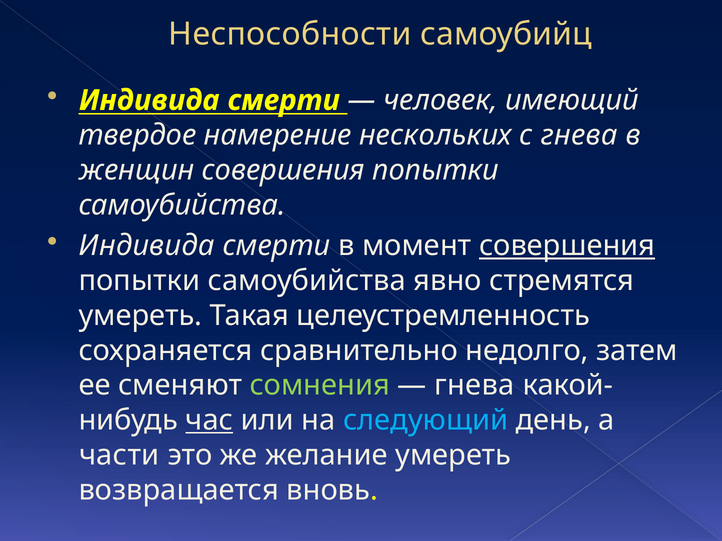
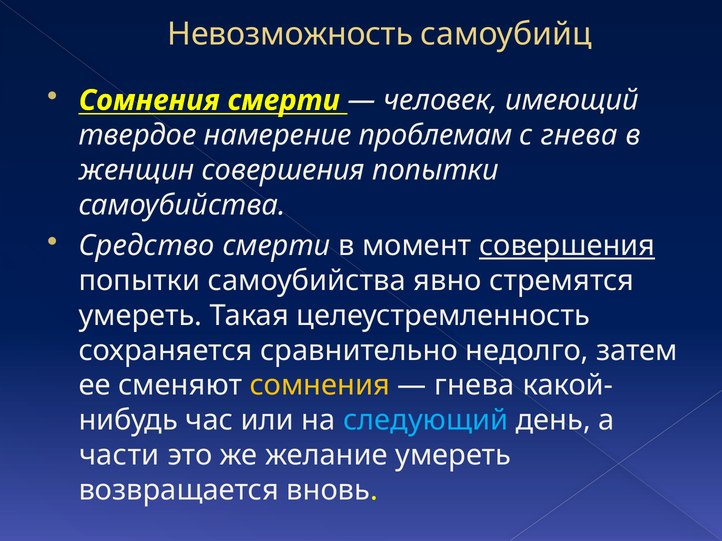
Неспособности: Неспособности -> Невозможность (290, 34)
Индивида: Индивида -> Сомнения (149, 100)
нескольких: нескольких -> проблемам (436, 135)
Индивида: Индивида -> Средство (147, 246)
сомнения colour: light green -> yellow (320, 386)
час underline: present -> none (209, 421)
